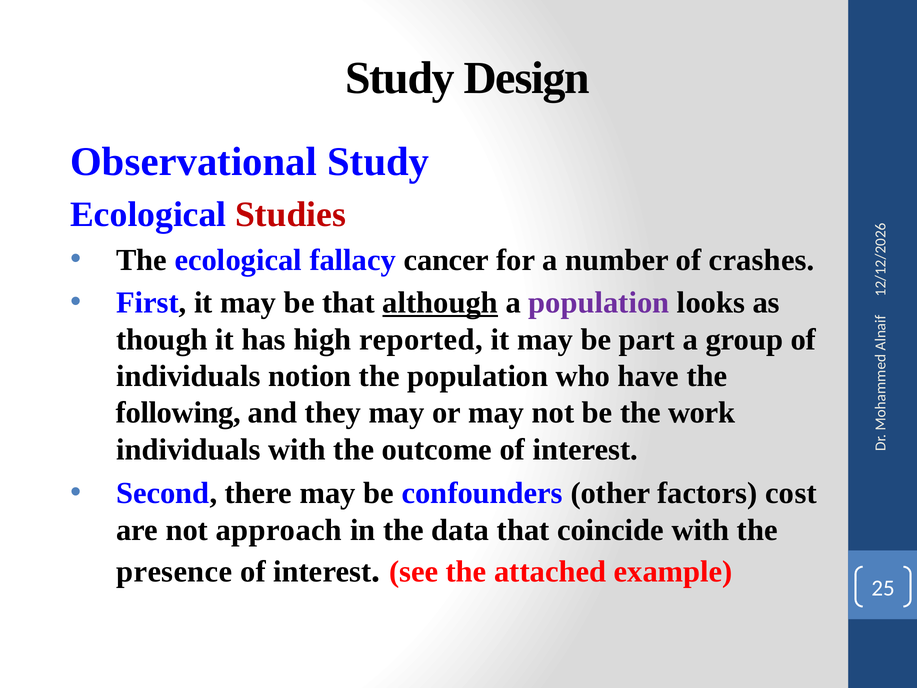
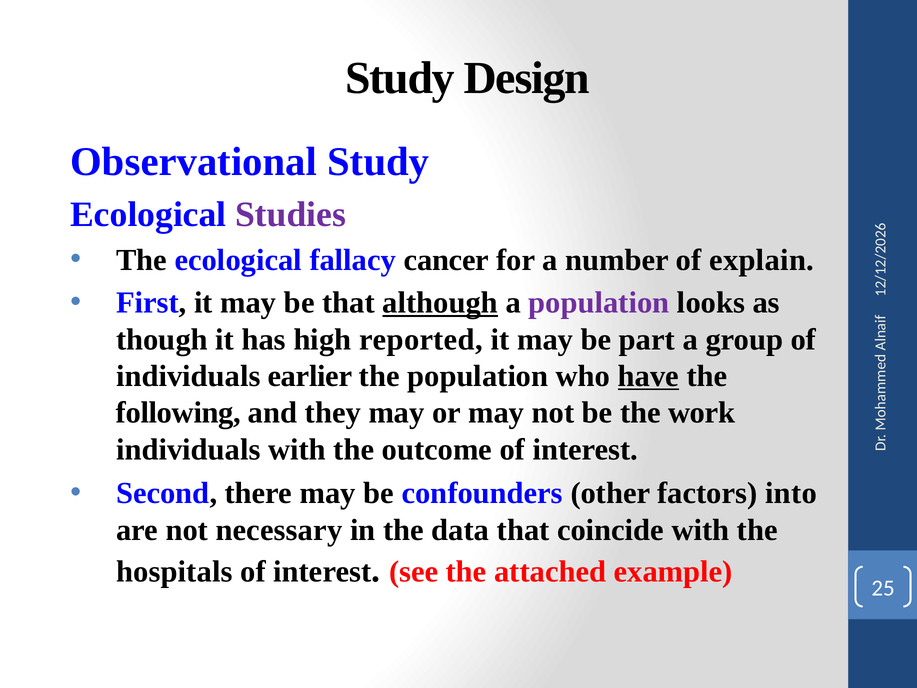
Studies colour: red -> purple (291, 214)
crashes: crashes -> explain (762, 260)
notion: notion -> earlier (310, 376)
have underline: none -> present (648, 376)
cost: cost -> into (791, 493)
approach: approach -> necessary (279, 530)
presence: presence -> hospitals (174, 572)
